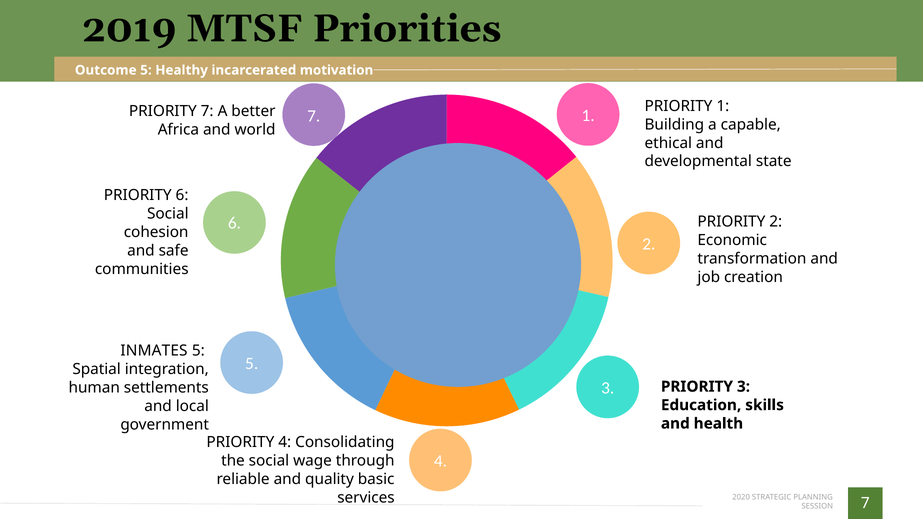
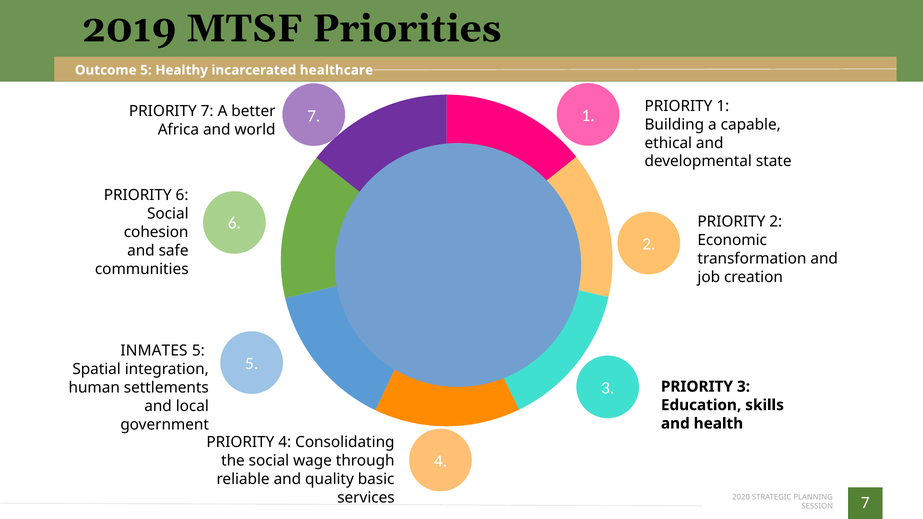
motivation: motivation -> healthcare (336, 70)
